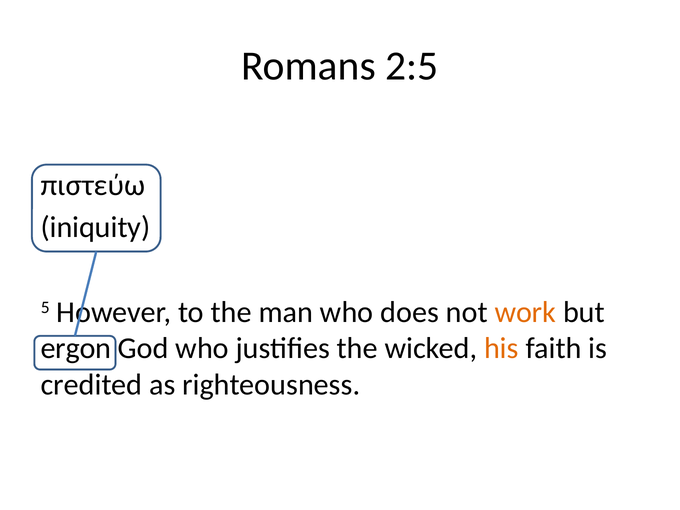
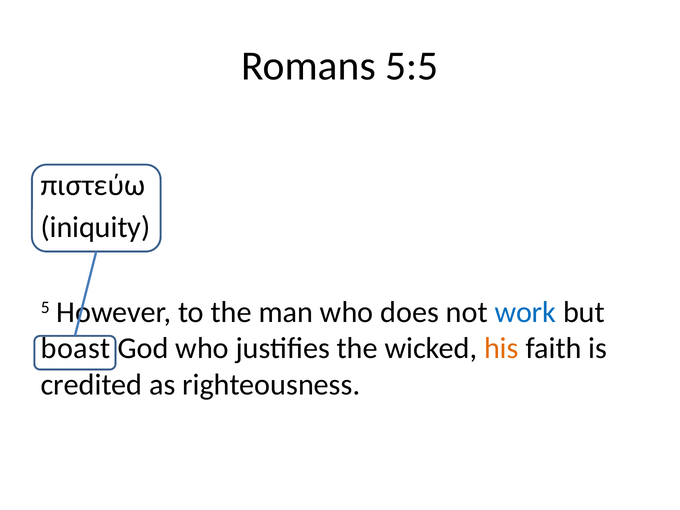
2:5: 2:5 -> 5:5 (412, 66)
work colour: orange -> blue (525, 312)
ergon: ergon -> boast (76, 348)
